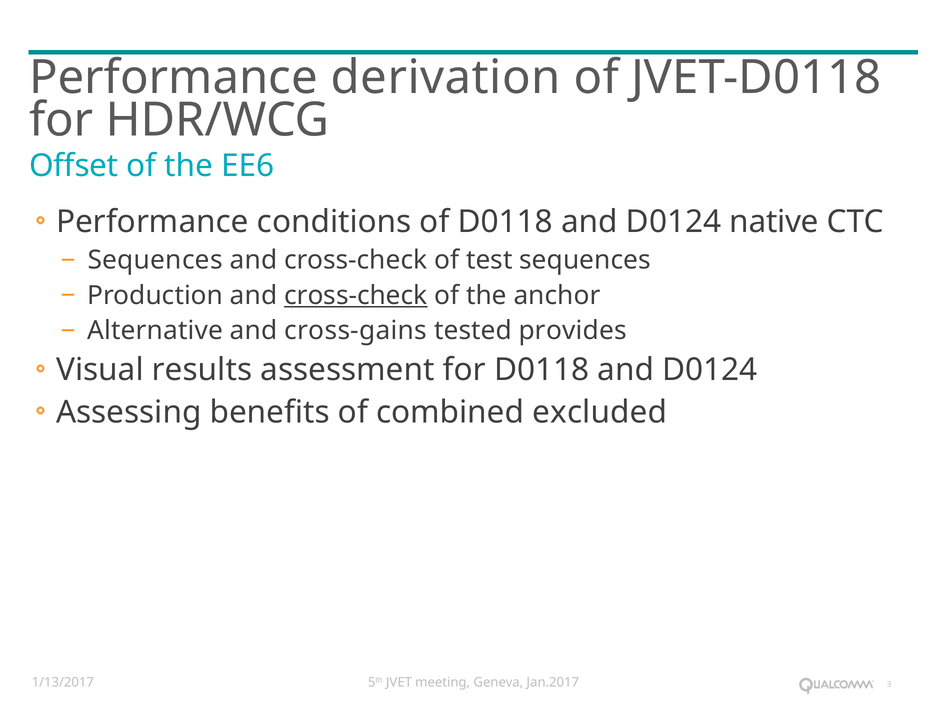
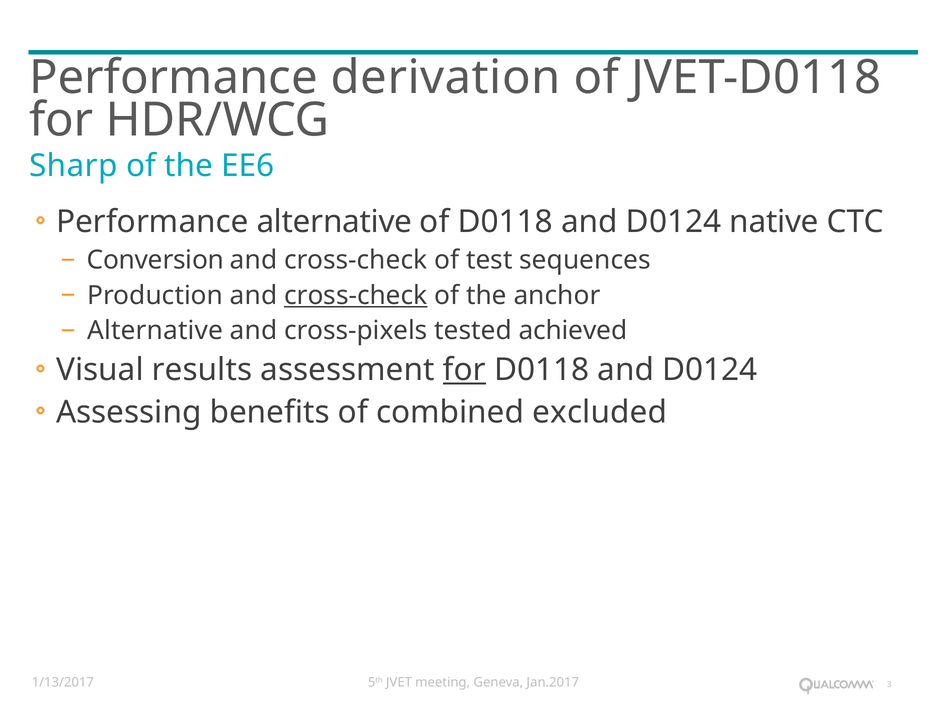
Offset: Offset -> Sharp (73, 166)
Performance conditions: conditions -> alternative (334, 222)
Sequences: Sequences -> Conversion (155, 260)
cross-gains: cross-gains -> cross-pixels (356, 331)
provides: provides -> achieved (573, 331)
for underline: none -> present (464, 370)
